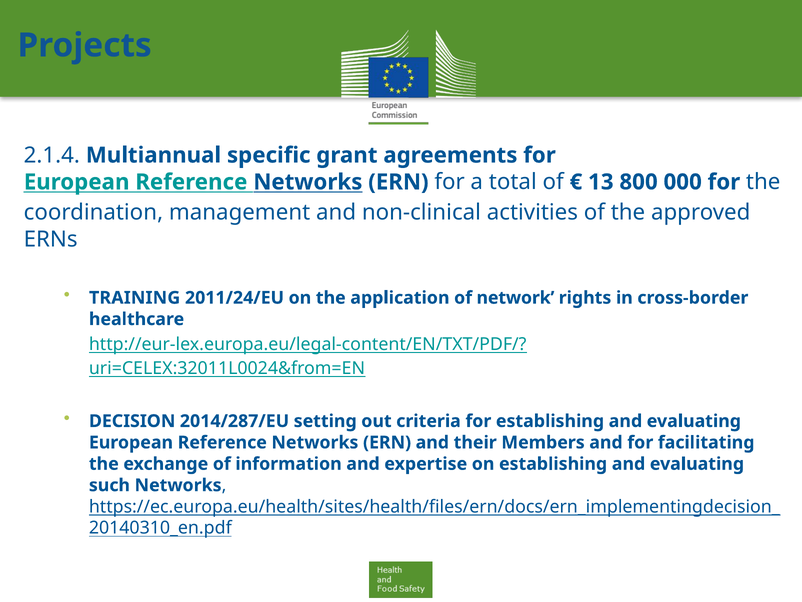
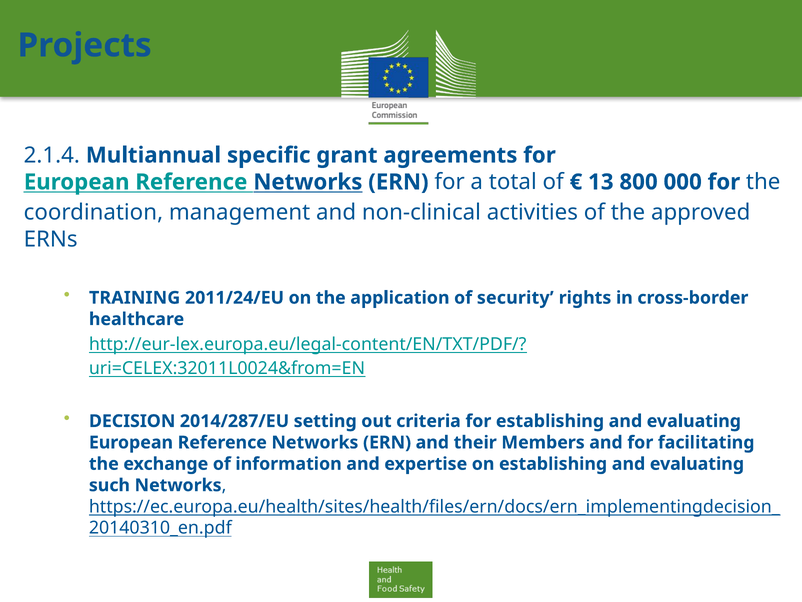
network: network -> security (515, 298)
